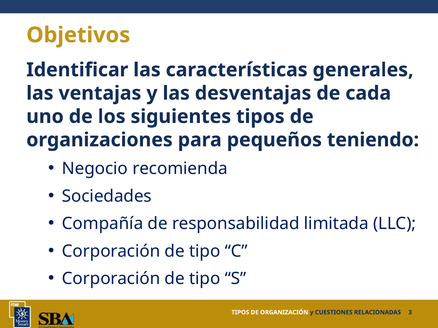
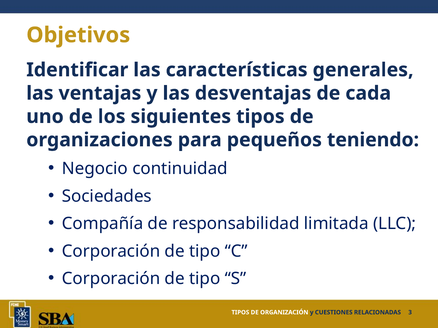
recomienda: recomienda -> continuidad (180, 169)
